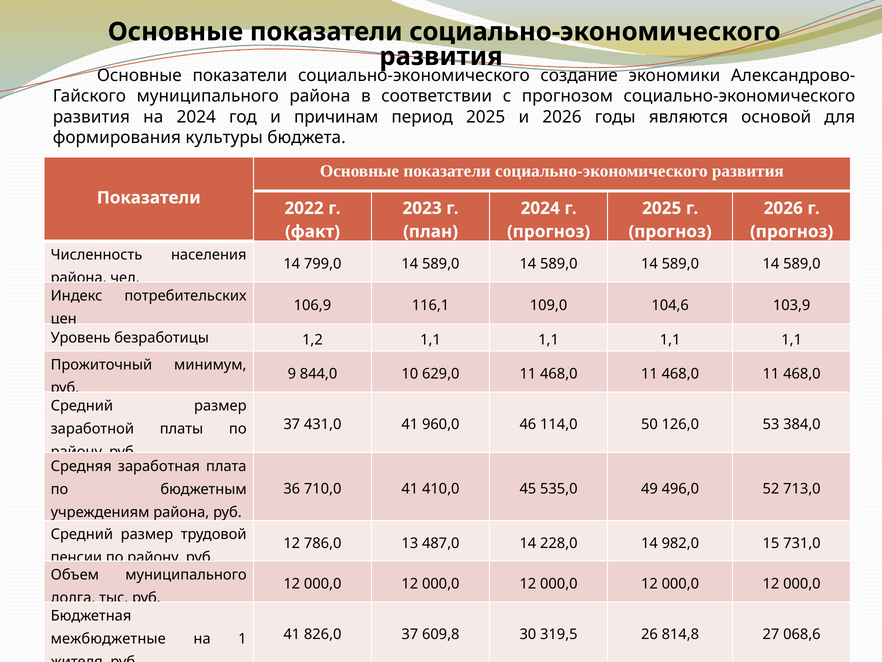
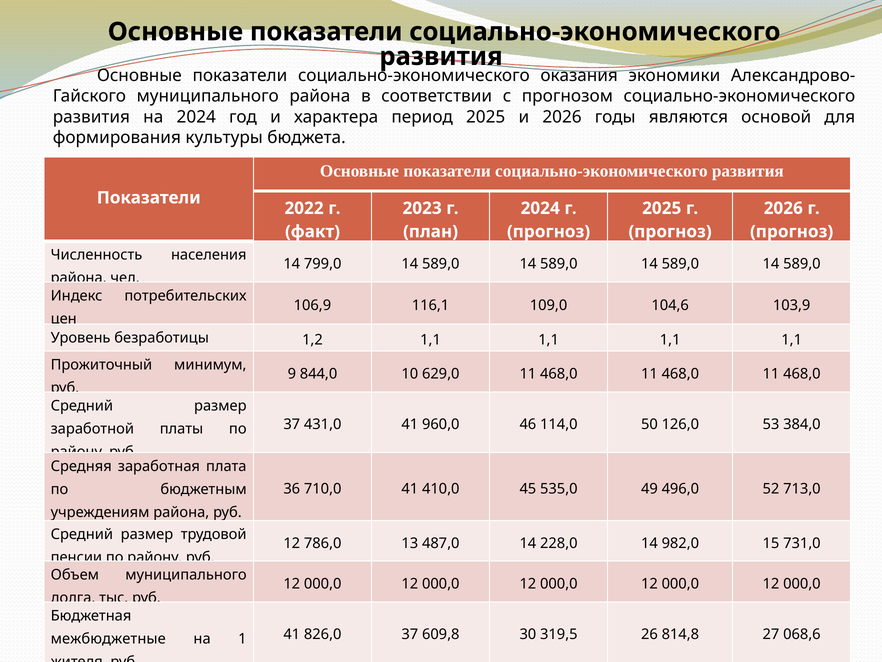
создание: создание -> оказания (579, 76)
причинам: причинам -> характера (336, 117)
